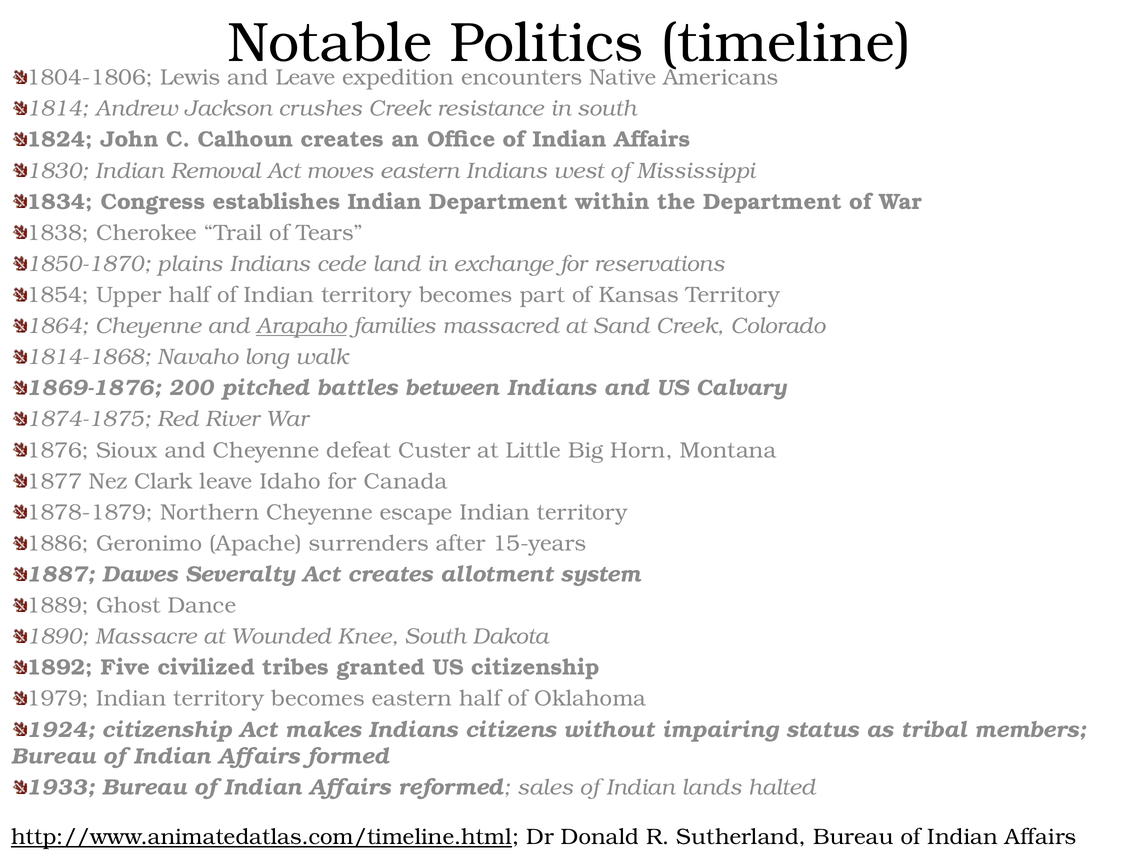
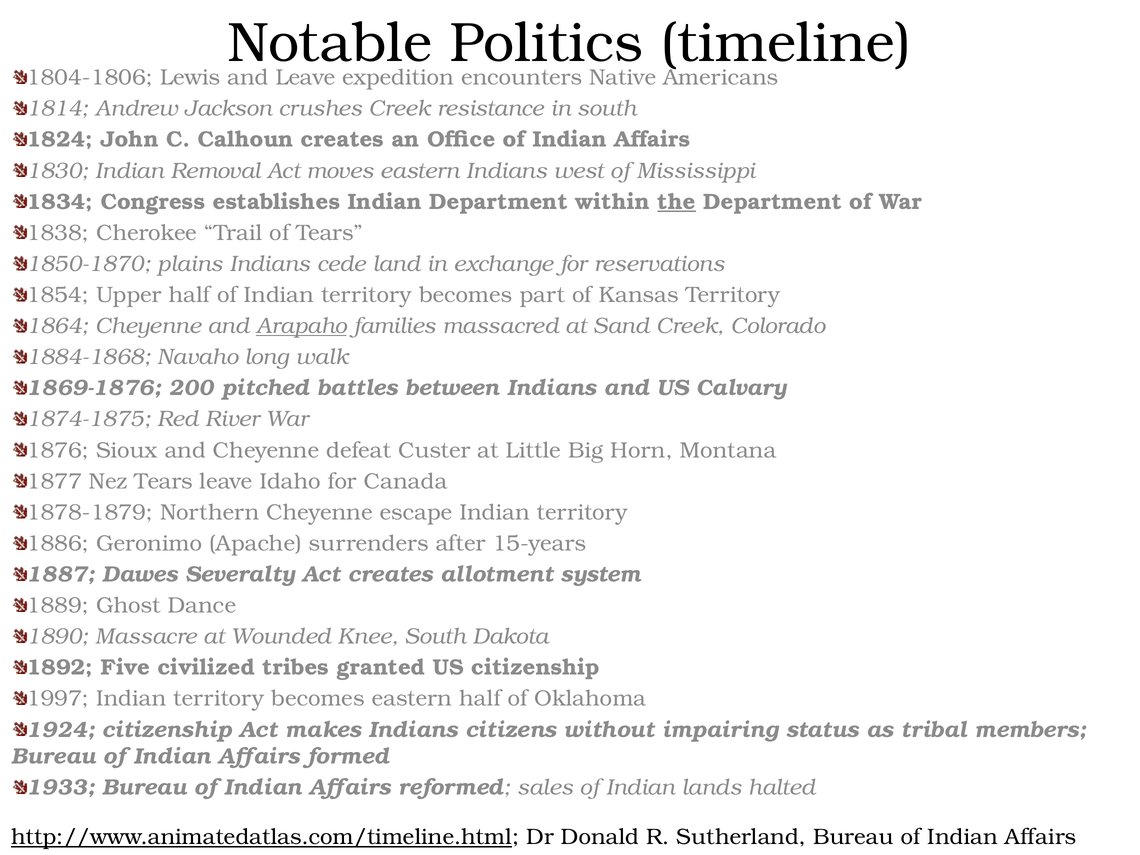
the underline: none -> present (676, 202)
1814-1868: 1814-1868 -> 1884-1868 (89, 357)
Nez Clark: Clark -> Tears (163, 481)
1979: 1979 -> 1997 (58, 699)
